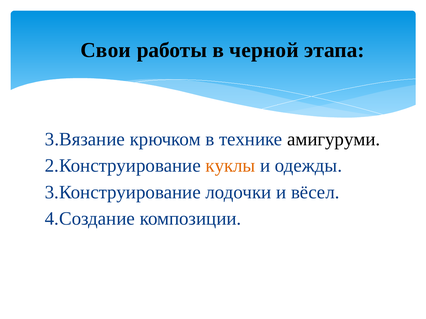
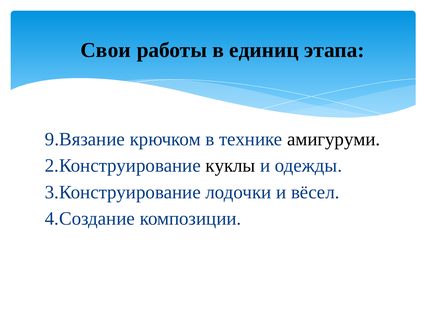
черной: черной -> единиц (264, 50)
3.Вязание: 3.Вязание -> 9.Вязание (85, 139)
куклы colour: orange -> black (230, 166)
